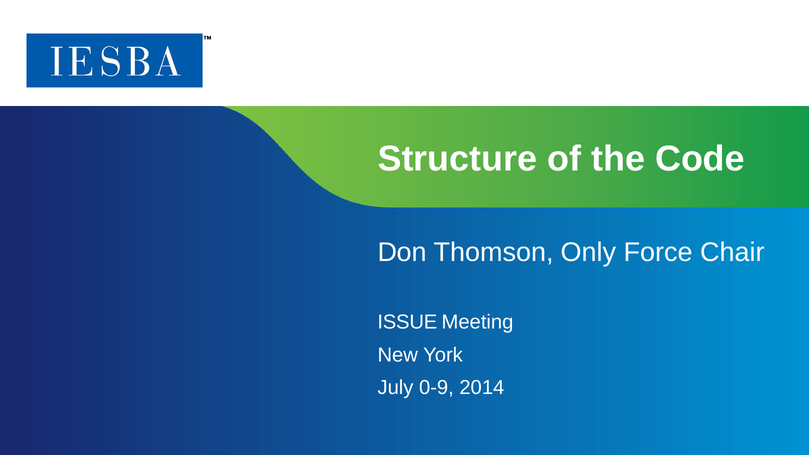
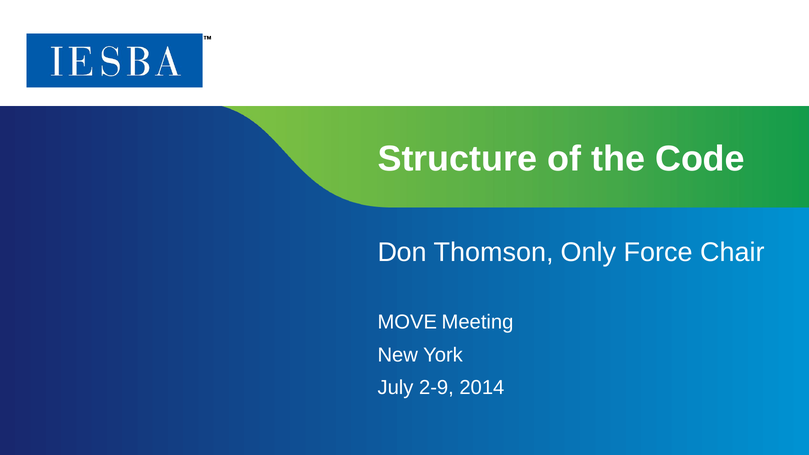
ISSUE: ISSUE -> MOVE (407, 322)
0-9: 0-9 -> 2-9 (436, 388)
